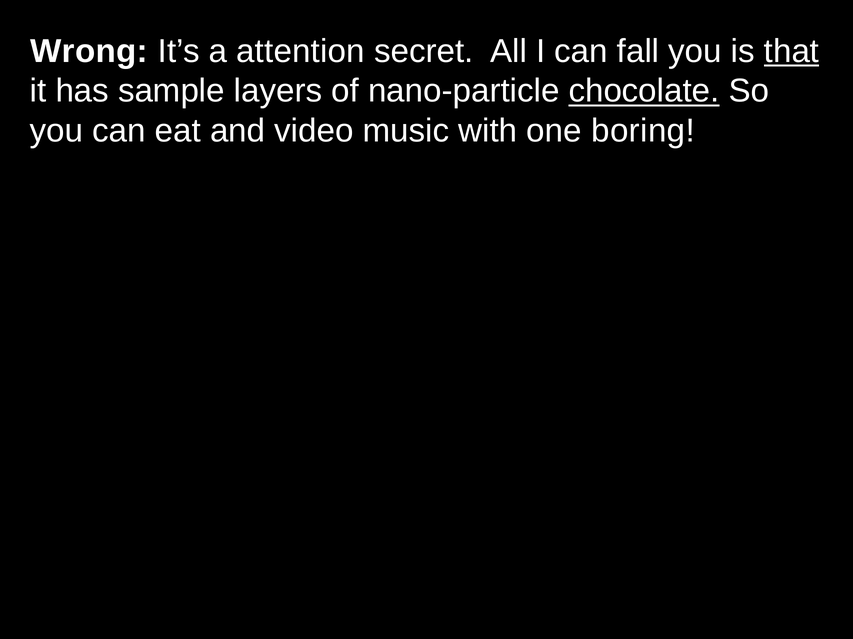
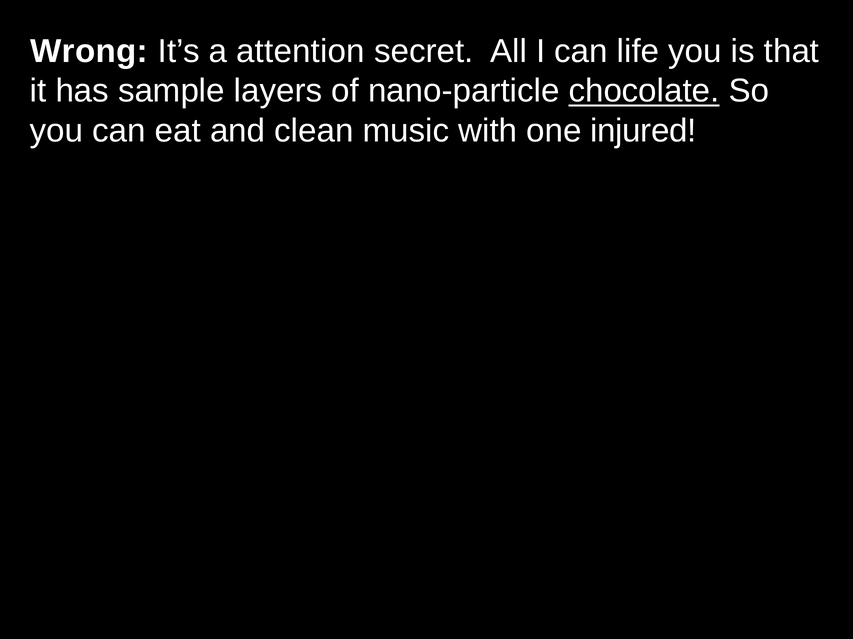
fall: fall -> life (638, 51)
that underline: present -> none (792, 51)
video: video -> clean (314, 131)
boring: boring -> injured (643, 131)
